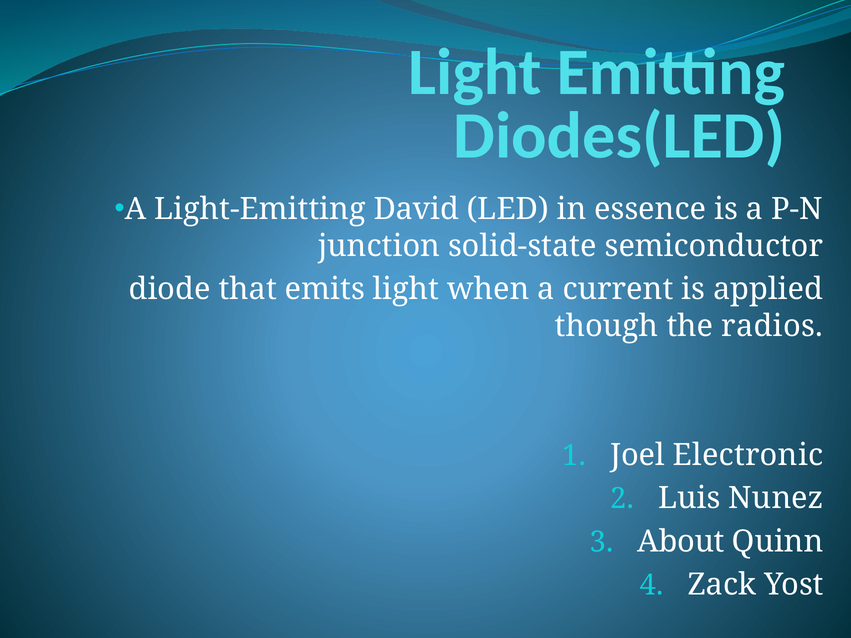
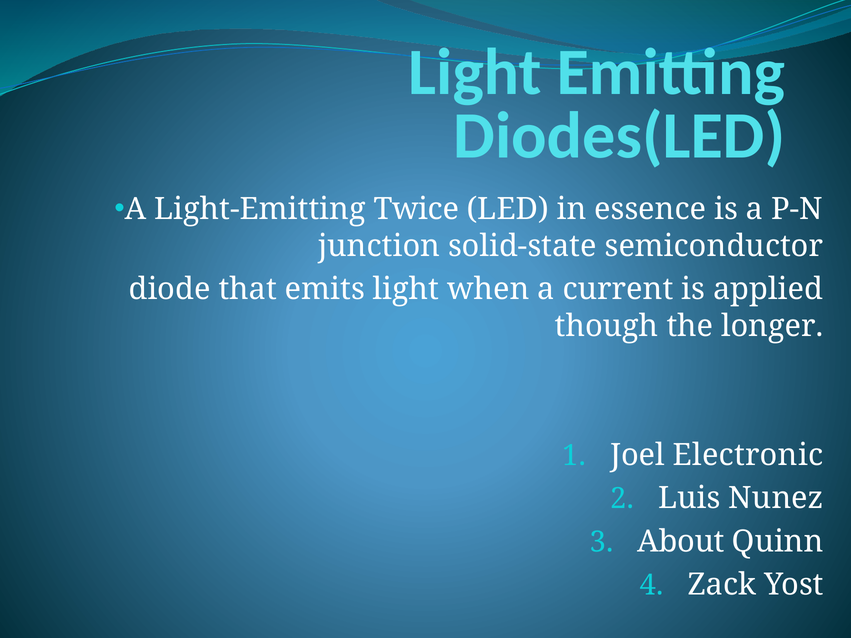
David: David -> Twice (416, 209)
radios: radios -> longer (772, 326)
